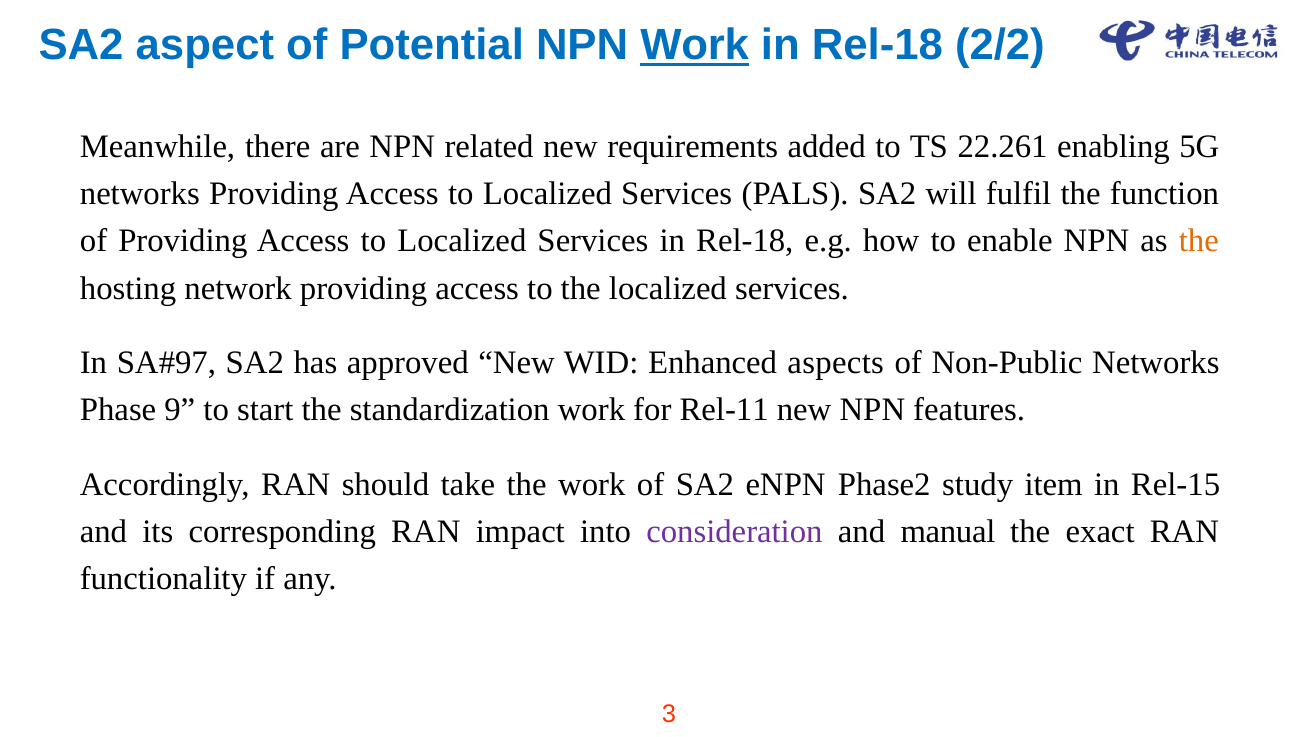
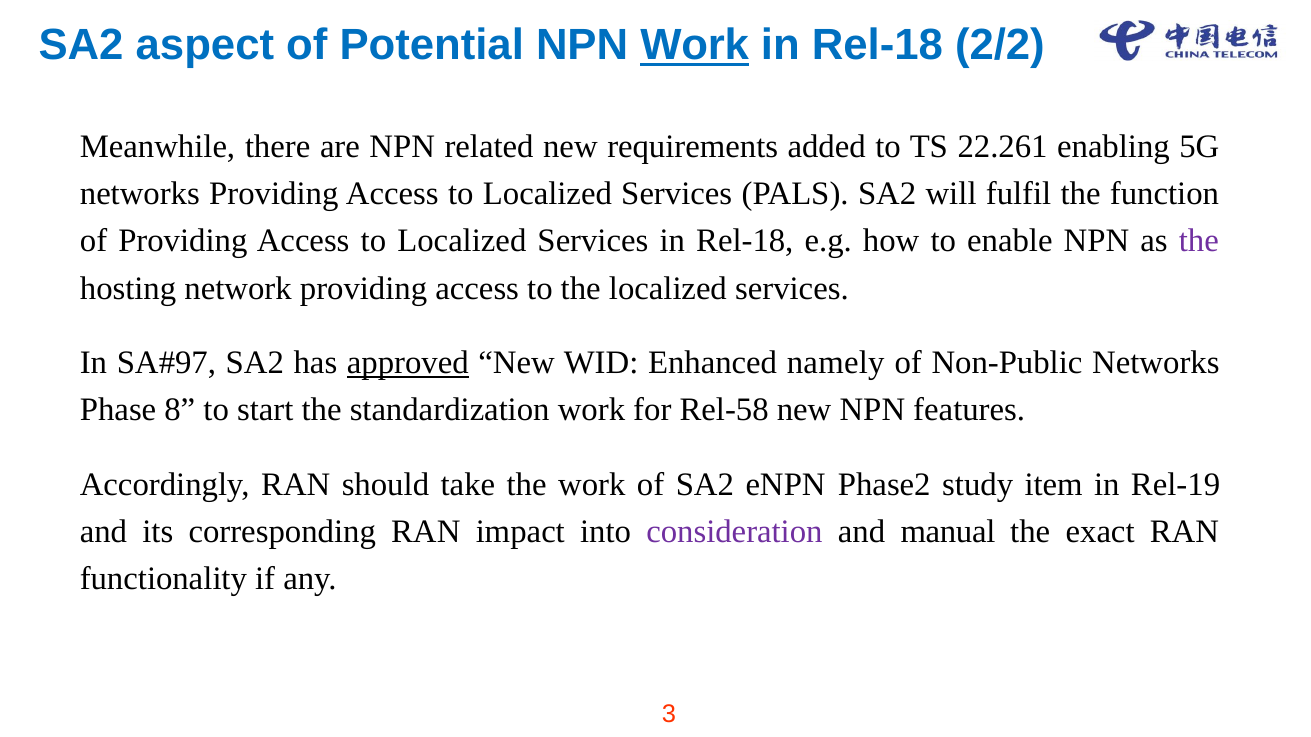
the colour: orange -> purple (1199, 241)
approved underline: none -> present (408, 363)
aspects: aspects -> namely (836, 363)
9: 9 -> 8 (180, 410)
Rel-11: Rel-11 -> Rel-58 (724, 410)
Rel-15: Rel-15 -> Rel-19 (1176, 485)
